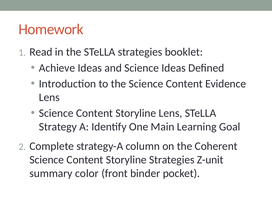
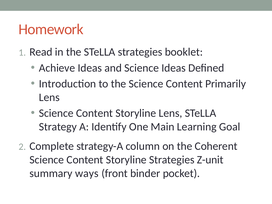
Evidence: Evidence -> Primarily (226, 84)
color: color -> ways (87, 173)
